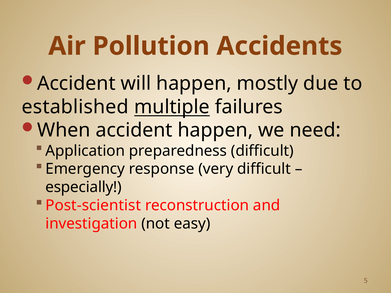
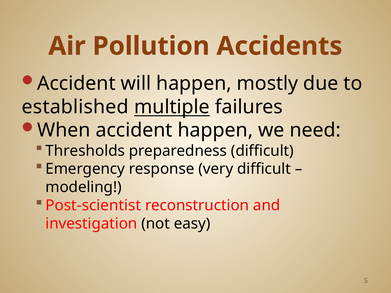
Application: Application -> Thresholds (85, 151)
especially: especially -> modeling (84, 187)
